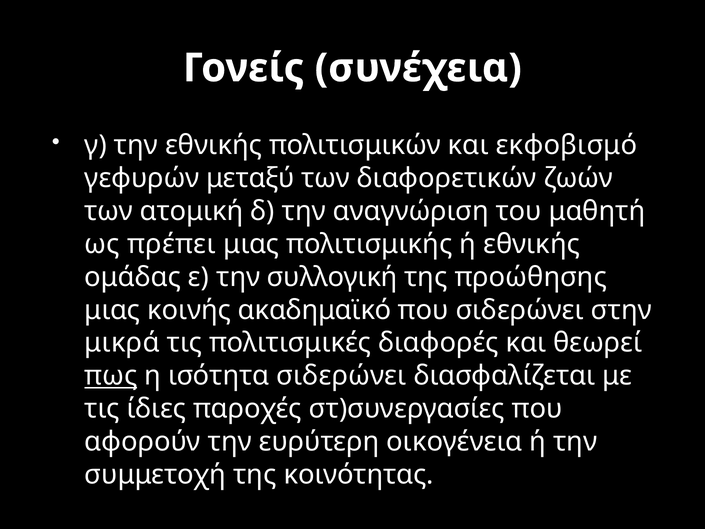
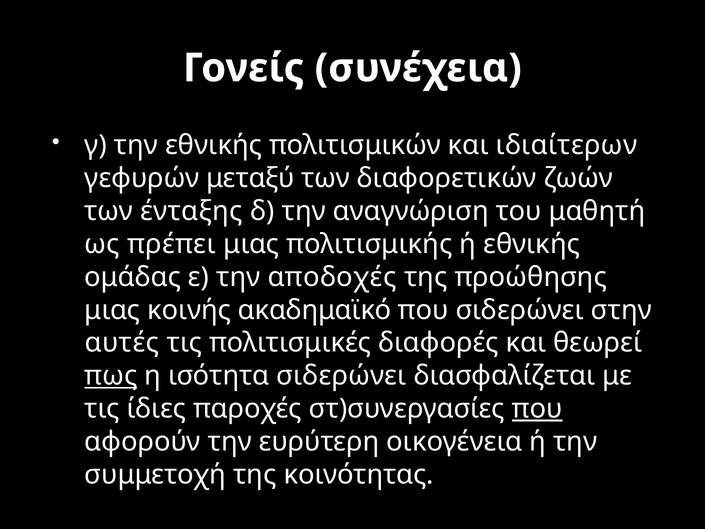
εκφοβισμό: εκφοβισμό -> ιδιαίτερων (567, 145)
ατομική: ατομική -> ένταξης (191, 211)
συλλογική: συλλογική -> αποδοχές (332, 277)
μικρά: μικρά -> αυτές (122, 343)
που underline: none -> present (537, 409)
